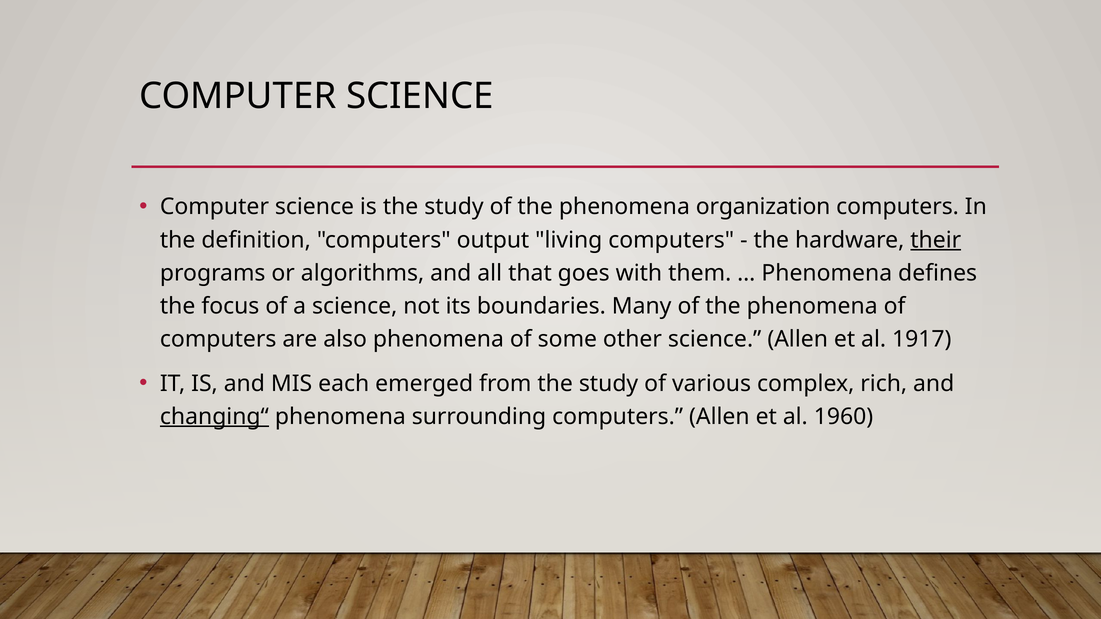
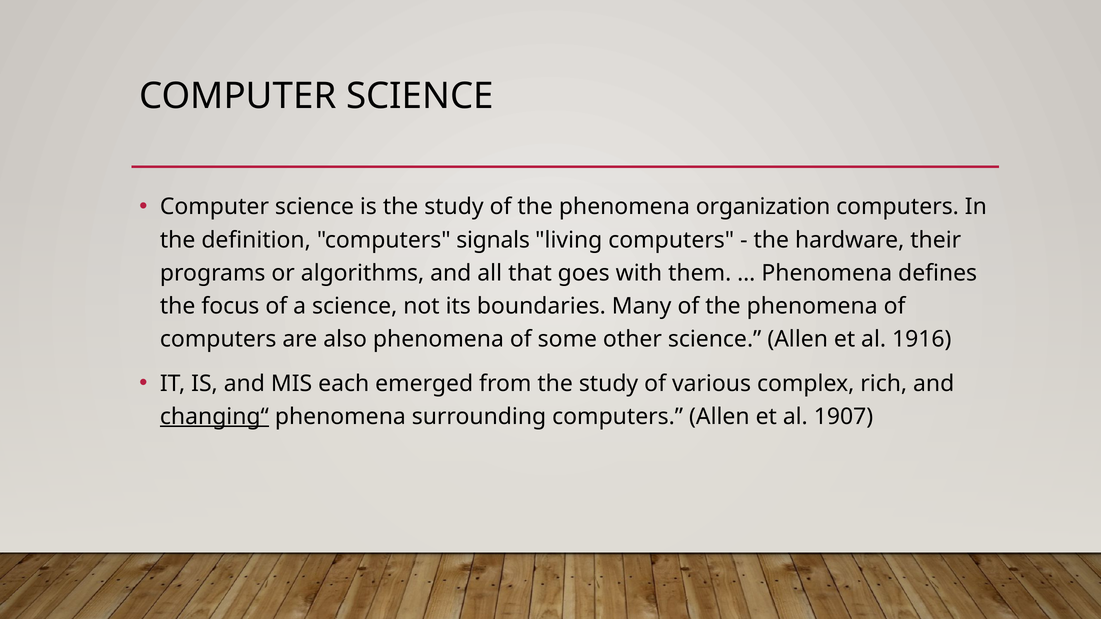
output: output -> signals (493, 240)
their underline: present -> none (936, 240)
1917: 1917 -> 1916 (922, 339)
1960: 1960 -> 1907 (844, 417)
